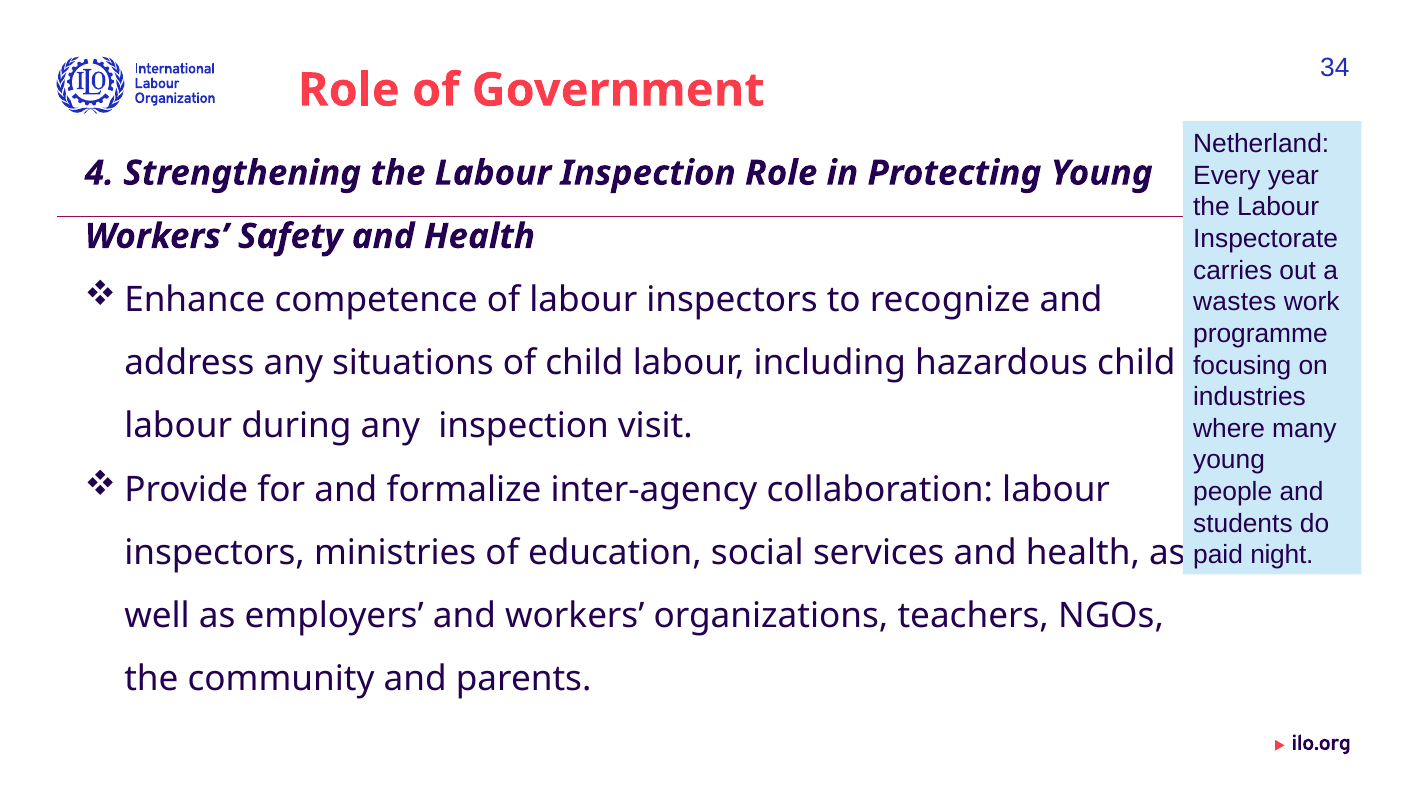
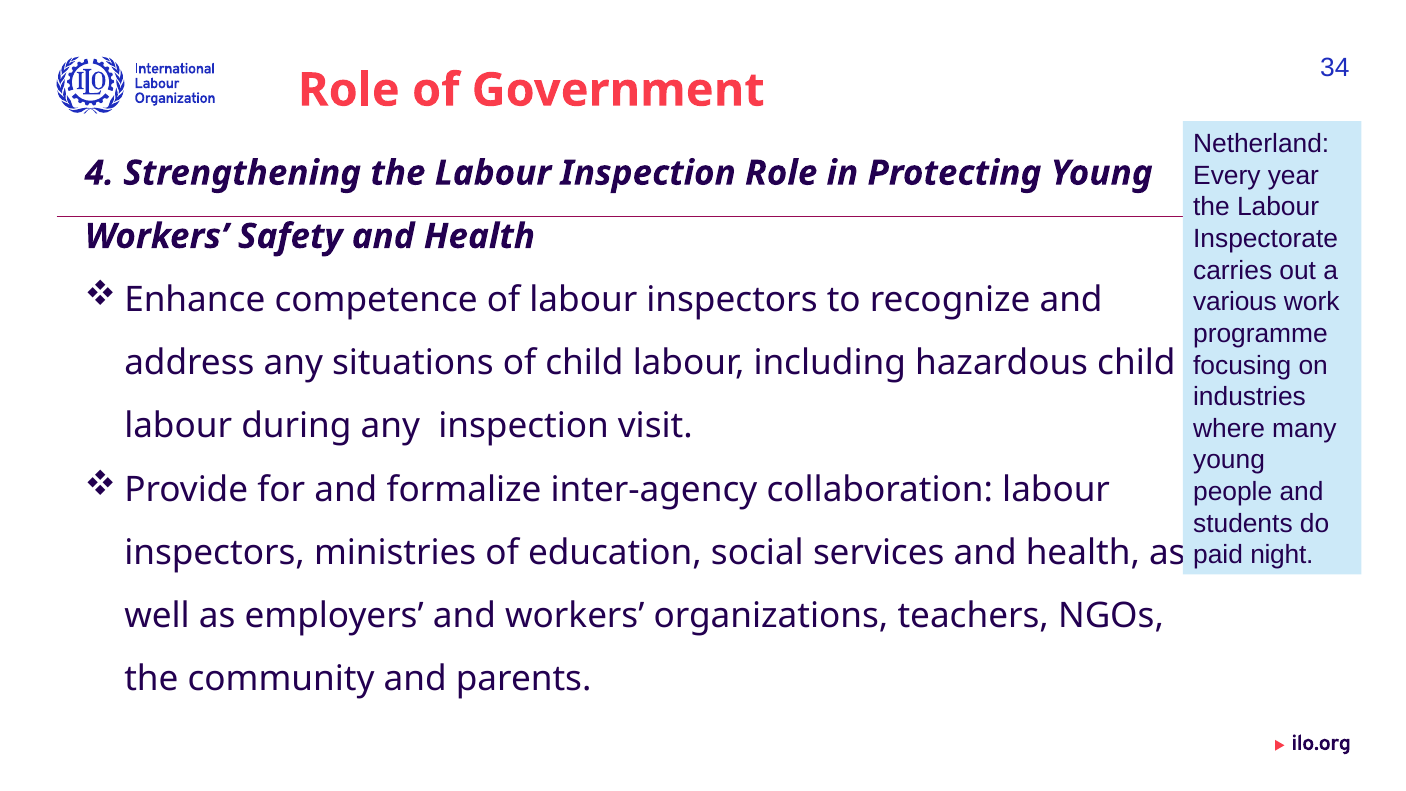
wastes: wastes -> various (1235, 302)
